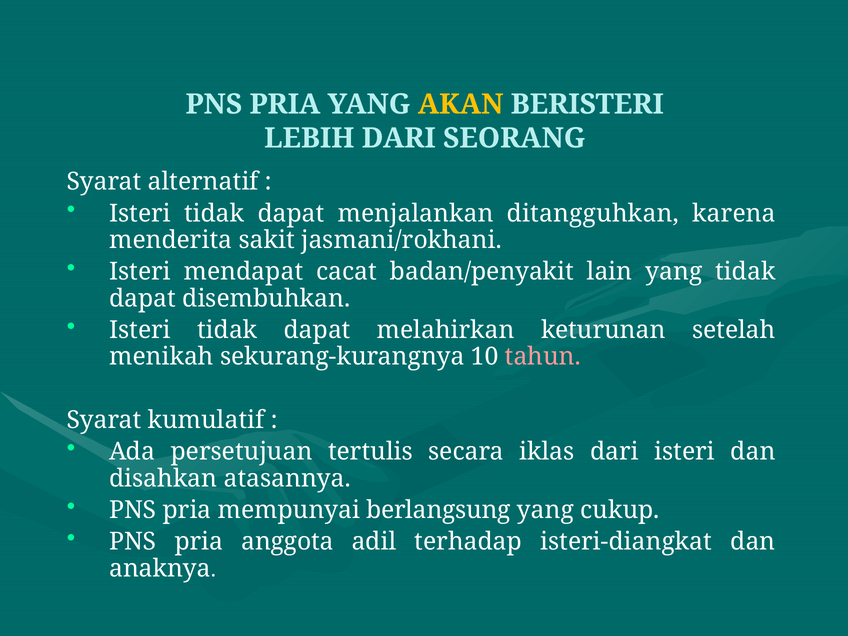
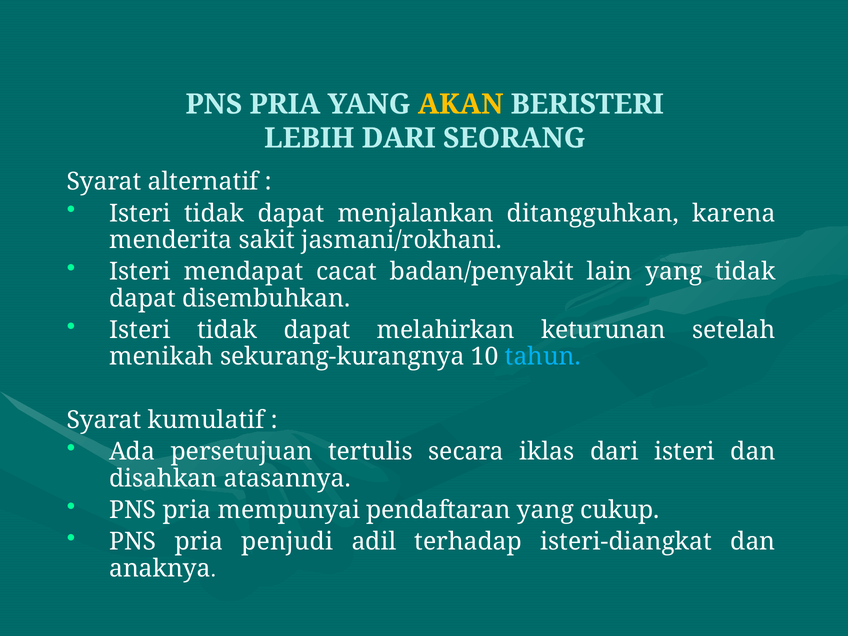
tahun colour: pink -> light blue (543, 357)
berlangsung: berlangsung -> pendaftaran (438, 510)
anggota: anggota -> penjudi (287, 542)
